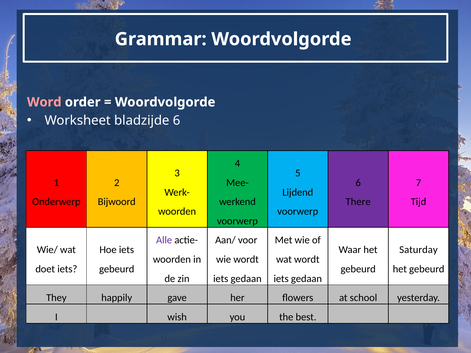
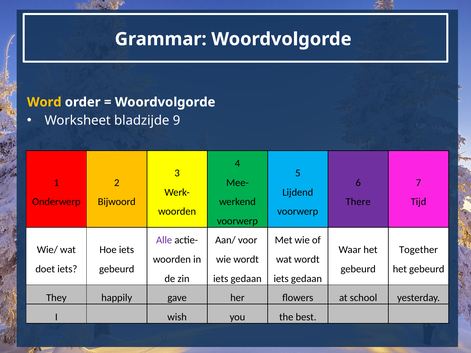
Word colour: pink -> yellow (44, 102)
bladzijde 6: 6 -> 9 (177, 121)
Saturday: Saturday -> Together (419, 250)
